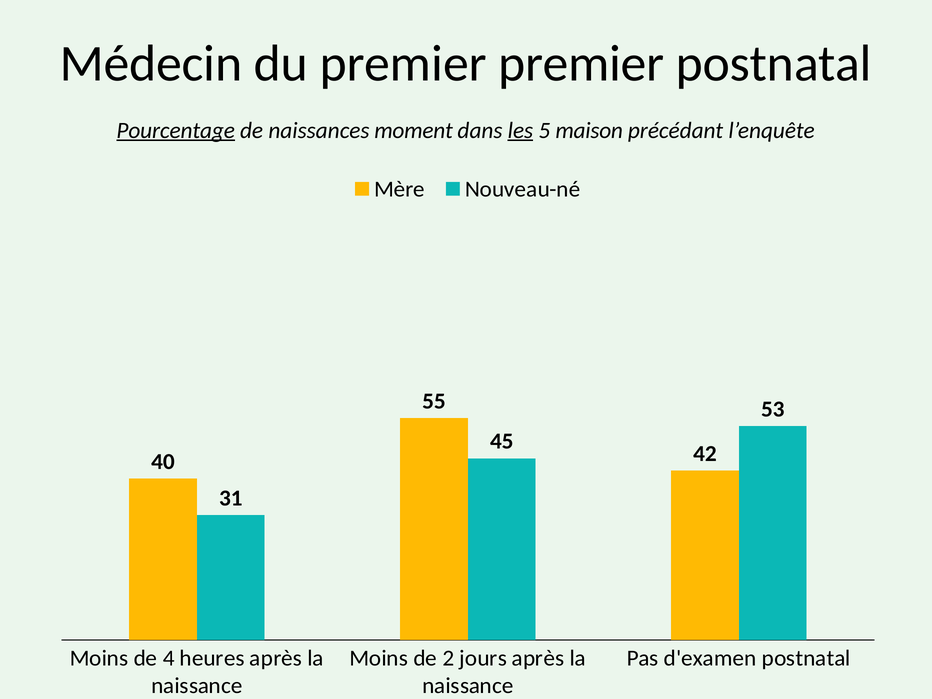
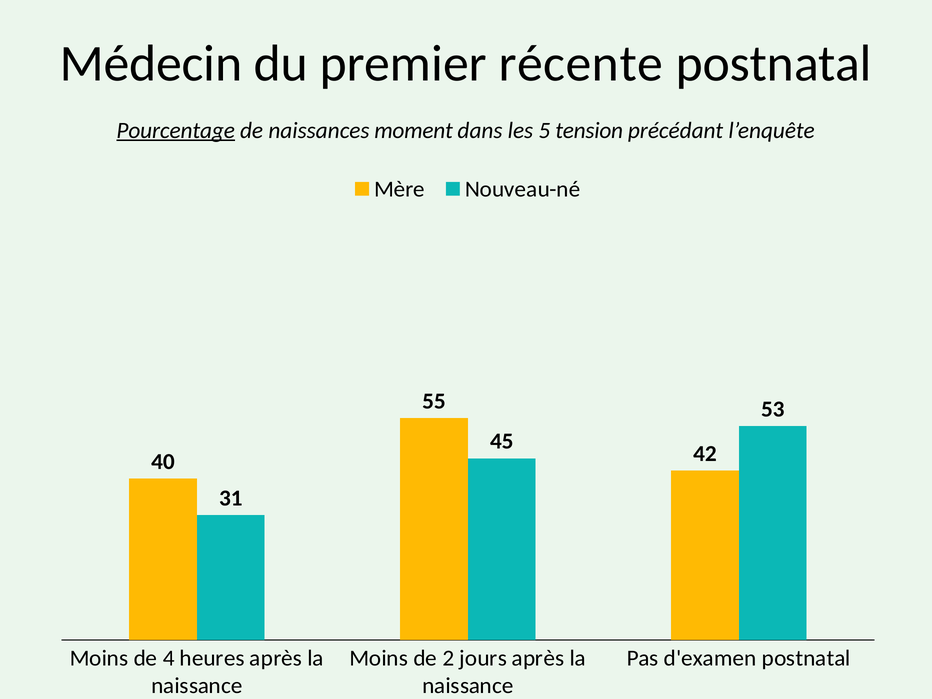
premier premier: premier -> récente (581, 64)
les underline: present -> none (520, 130)
maison: maison -> tension (589, 130)
